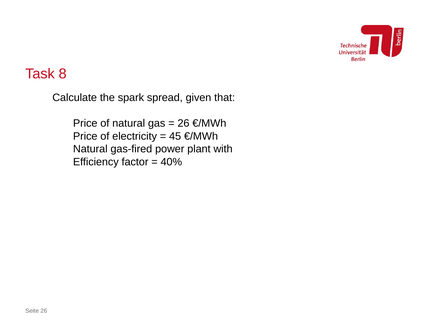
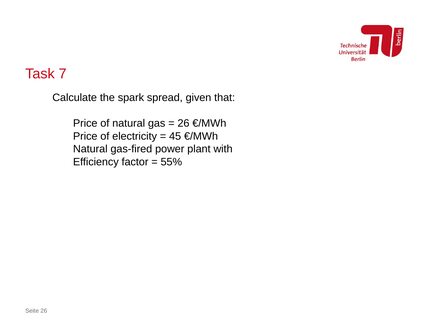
8: 8 -> 7 (63, 74)
40%: 40% -> 55% (171, 162)
